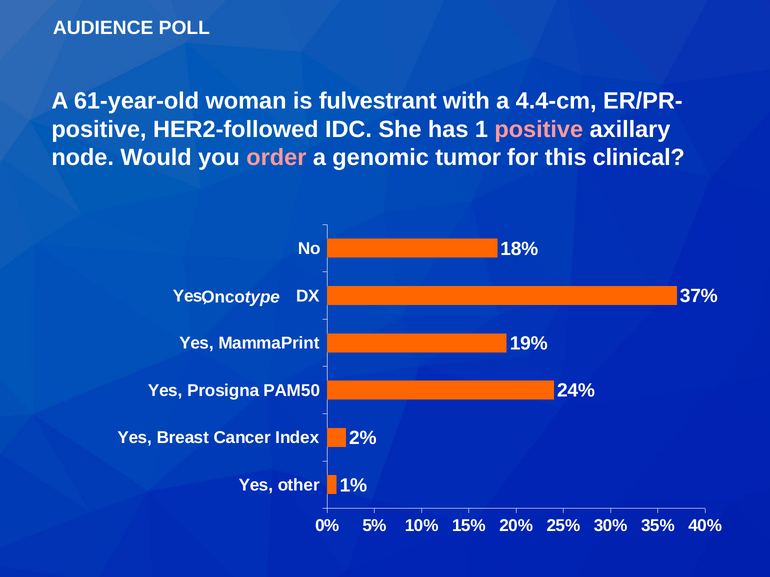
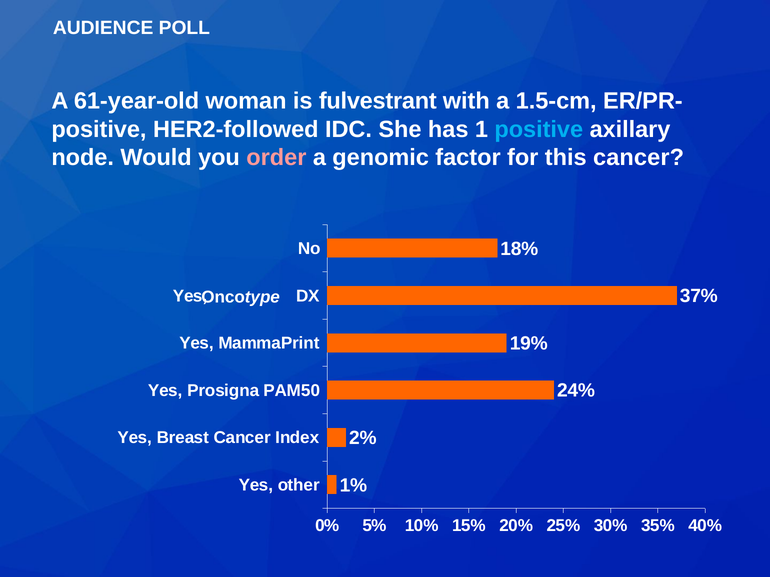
4.4-cm: 4.4-cm -> 1.5-cm (556, 101)
positive colour: pink -> light blue (539, 129)
tumor: tumor -> factor (468, 158)
this clinical: clinical -> cancer (639, 158)
